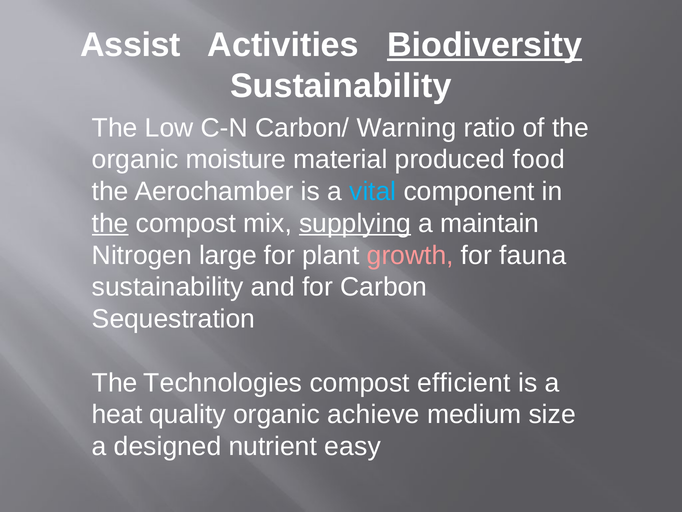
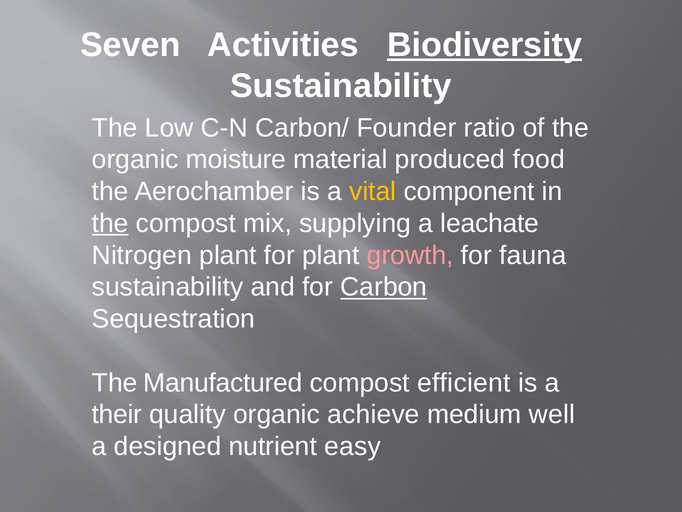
Assist: Assist -> Seven (130, 45)
Warning: Warning -> Founder (407, 128)
vital colour: light blue -> yellow (373, 191)
supplying underline: present -> none (355, 223)
maintain: maintain -> leachate (490, 223)
Nitrogen large: large -> plant (228, 255)
Carbon underline: none -> present (384, 287)
Technologies: Technologies -> Manufactured (223, 382)
heat: heat -> their (117, 414)
size: size -> well (552, 414)
